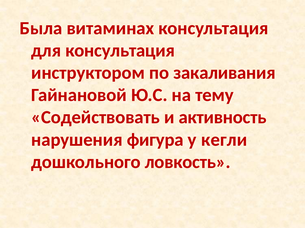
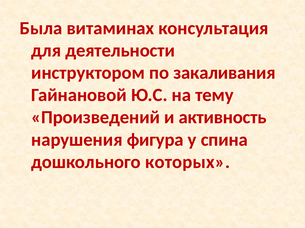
для консультация: консультация -> деятельности (120, 51)
Содействовать: Содействовать -> Произведений (96, 118)
кегли: кегли -> спина (224, 140)
ловкость: ловкость -> которых (188, 162)
